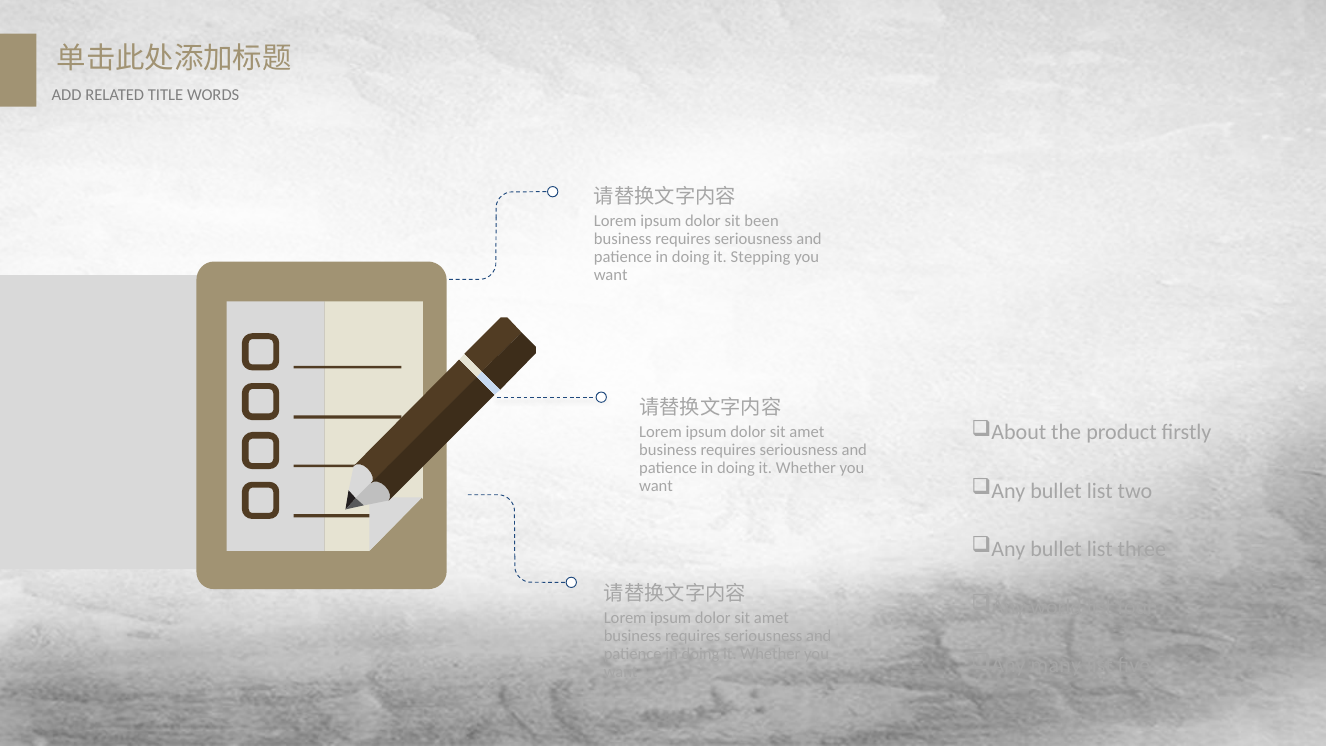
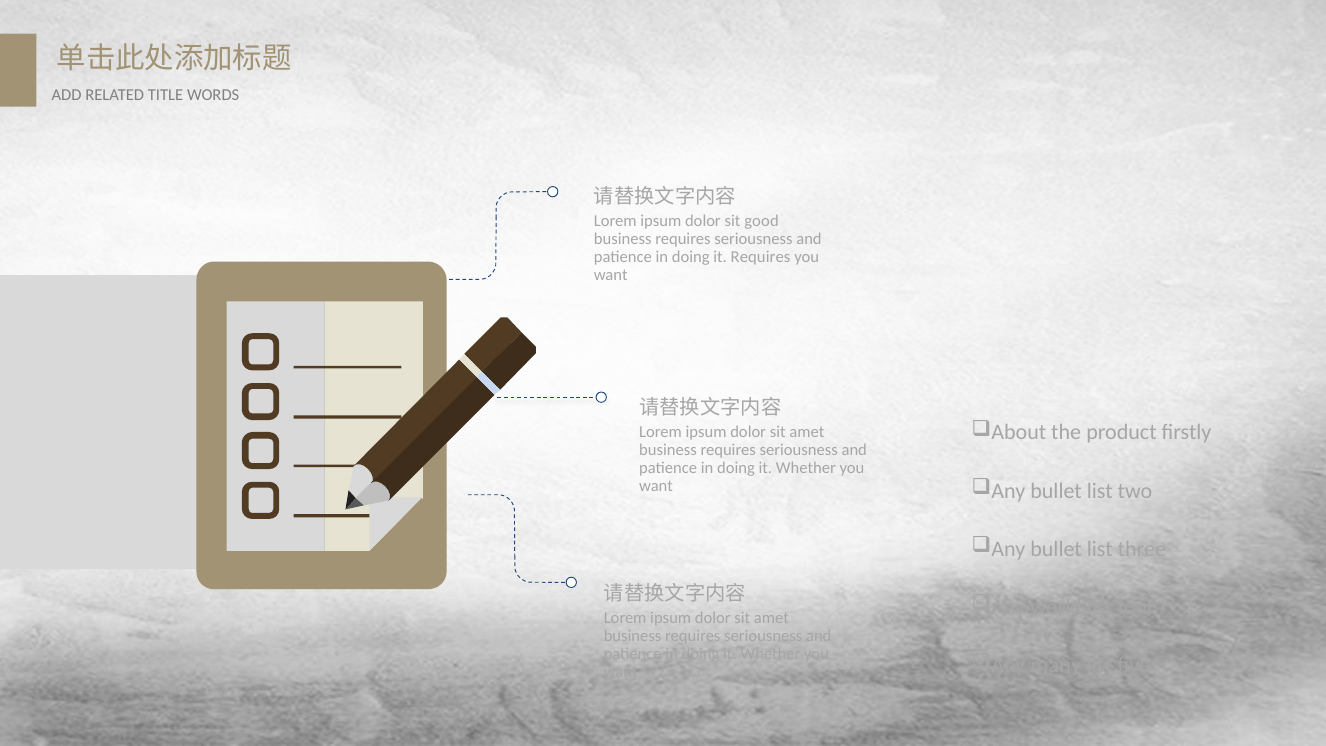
been: been -> good (762, 221)
it Stepping: Stepping -> Requires (761, 257)
